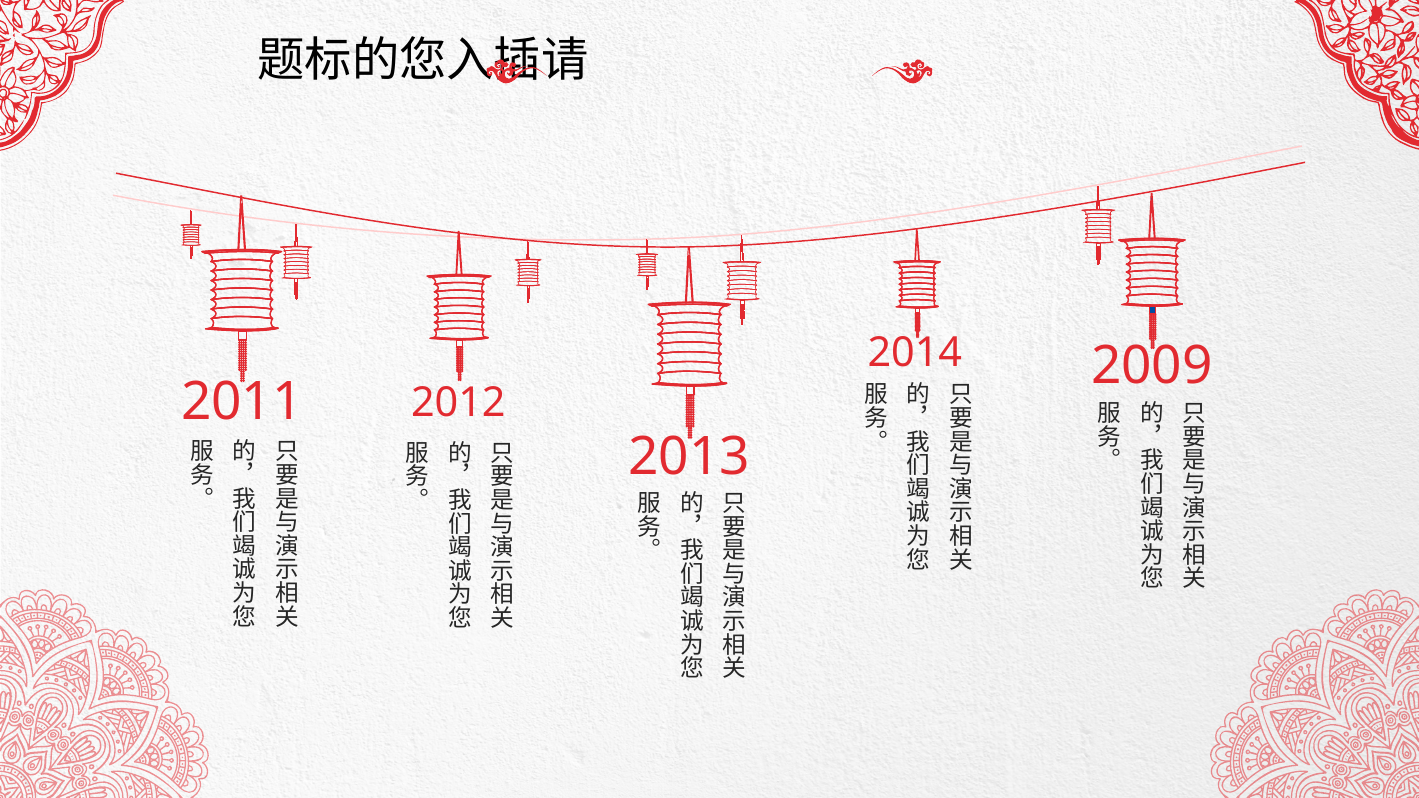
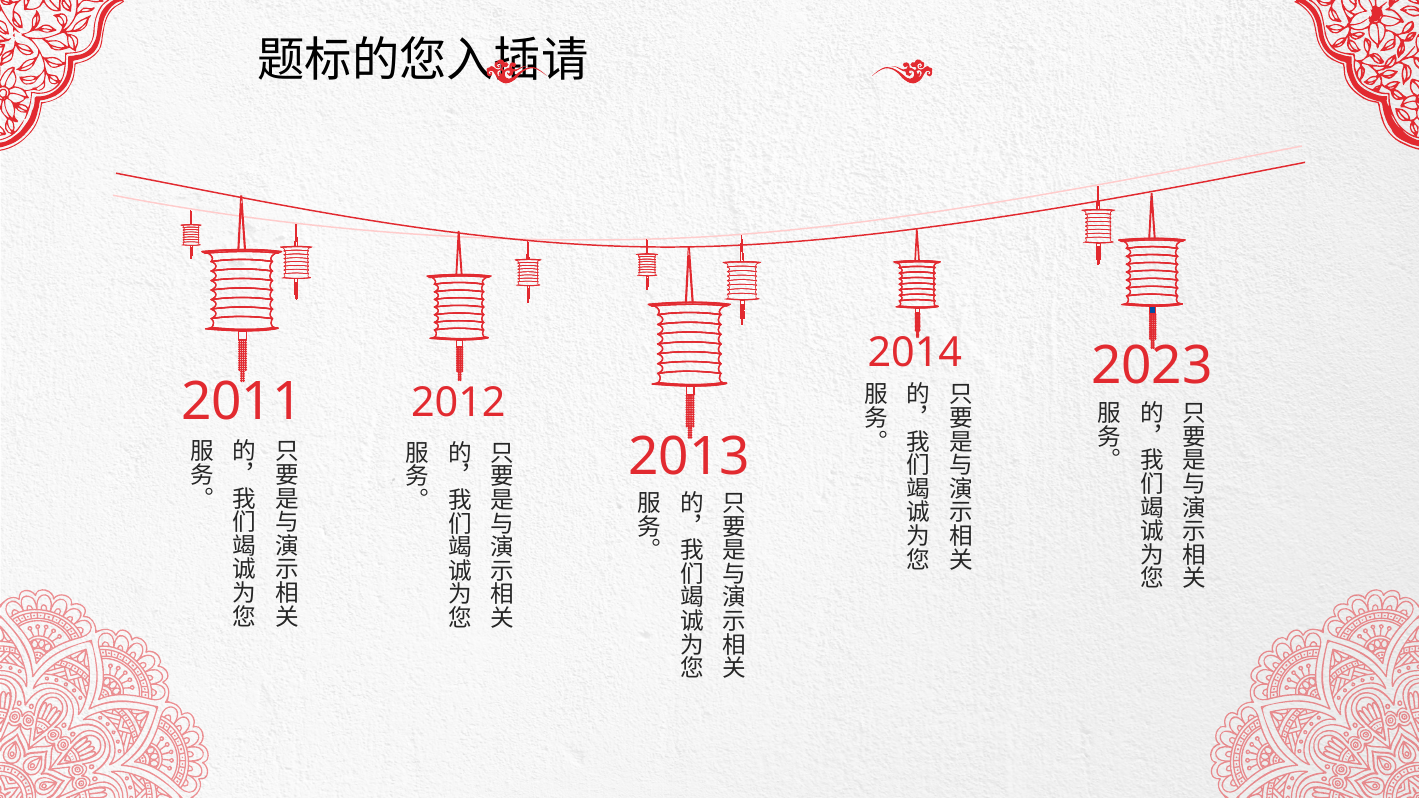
2009: 2009 -> 2023 (1152, 366)
